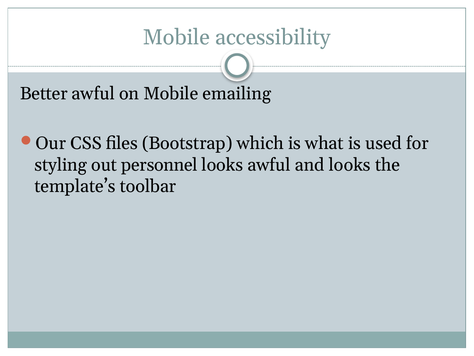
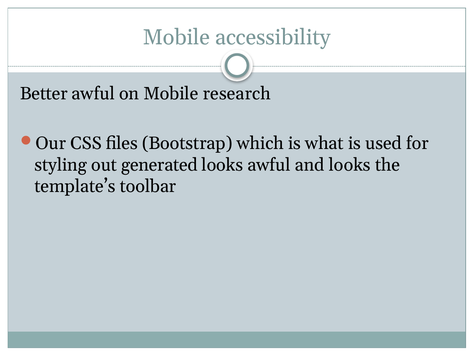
emailing: emailing -> research (237, 93)
personnel: personnel -> generated (159, 165)
